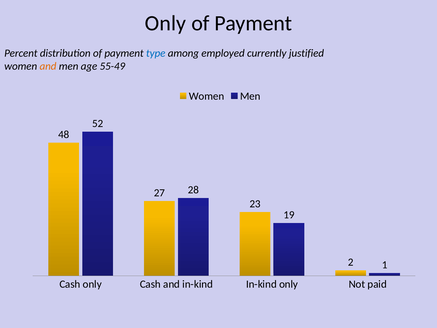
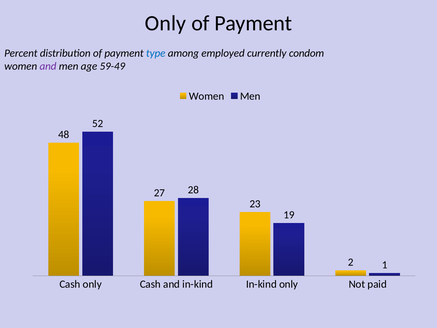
justified: justified -> condom (307, 53)
and colour: orange -> purple (48, 66)
55-49: 55-49 -> 59-49 (112, 66)
